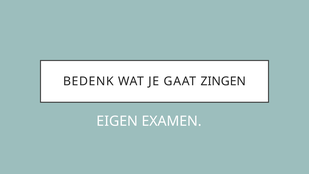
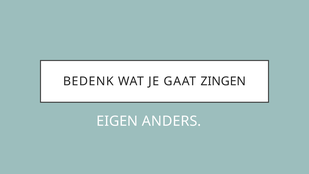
EXAMEN: EXAMEN -> ANDERS (172, 121)
